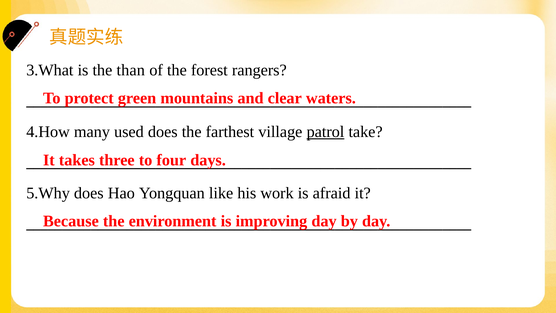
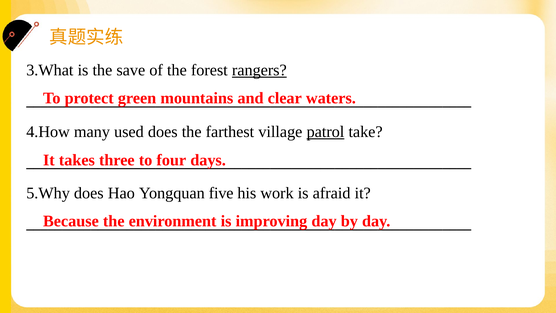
than: than -> save (131, 70)
rangers underline: none -> present (259, 70)
like: like -> five (221, 193)
